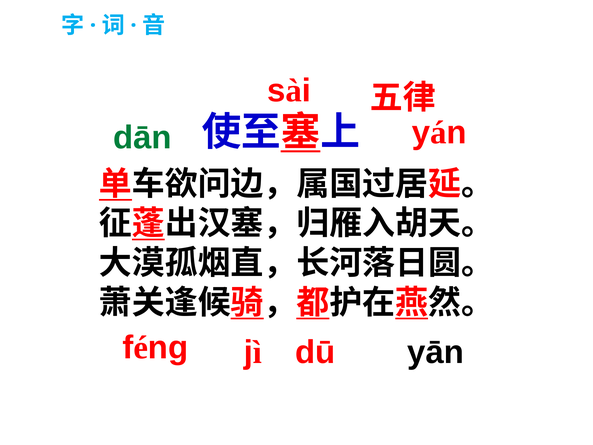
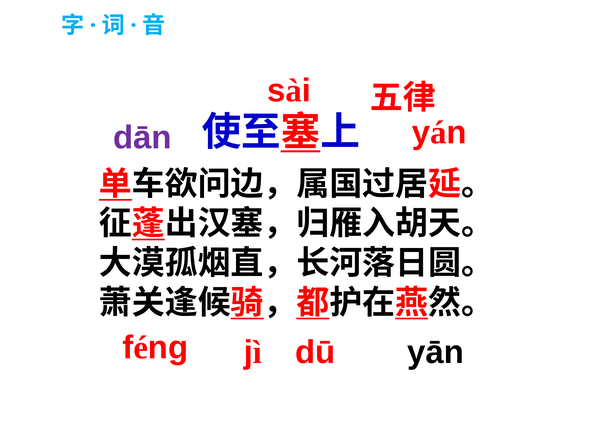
dān colour: green -> purple (142, 137)
